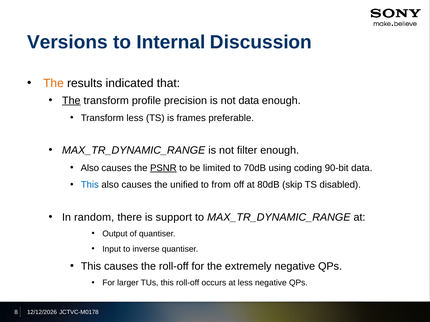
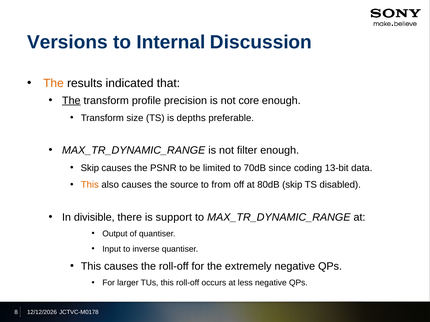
not data: data -> core (249, 101)
Transform less: less -> size (135, 118)
frames: frames -> depths (191, 118)
Also: Also -> Skip (90, 168)
PSNR underline: present -> none (163, 168)
using: using -> since (280, 168)
90-bit: 90-bit -> 13-bit (337, 168)
This colour: blue -> orange (90, 185)
unified: unified -> source (184, 185)
random: random -> divisible (94, 217)
